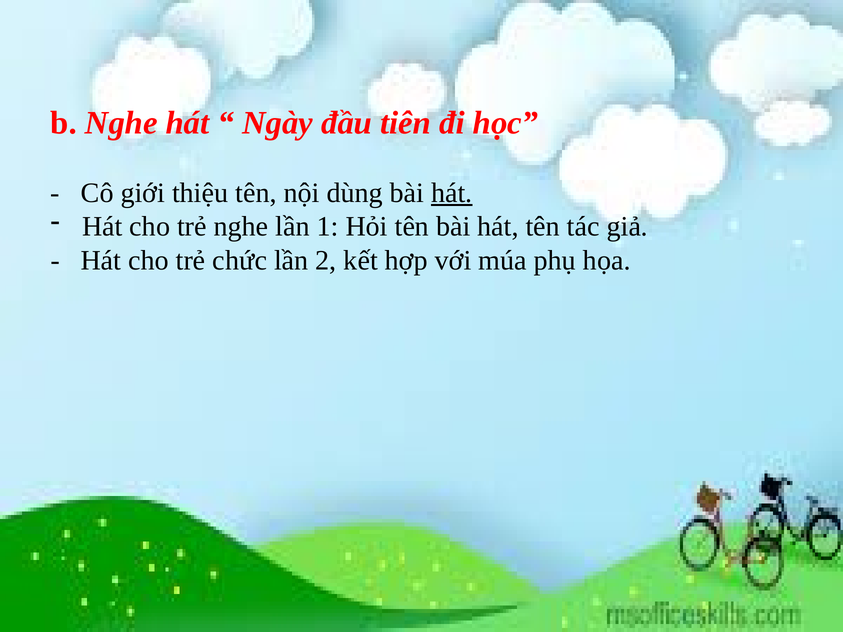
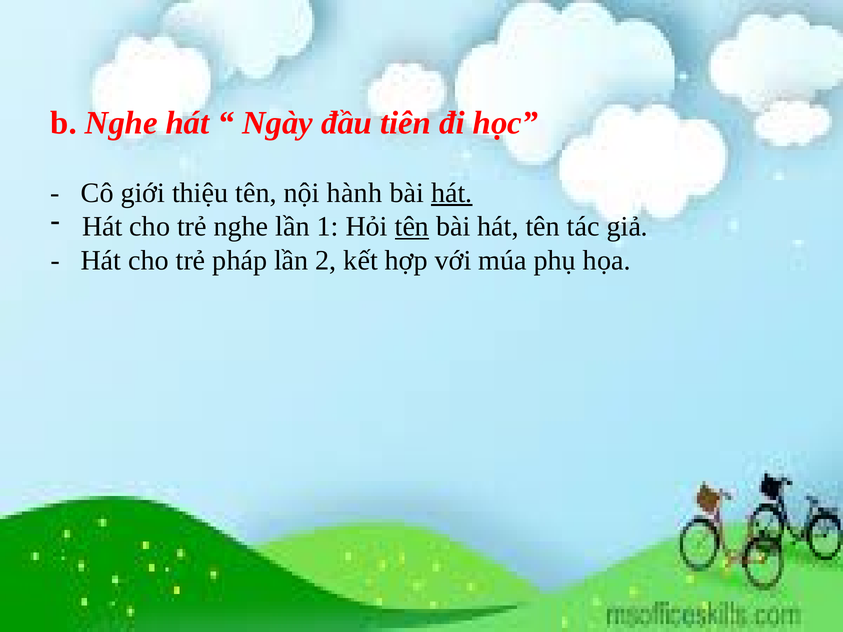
dùng: dùng -> hành (355, 193)
tên underline: none -> present (412, 227)
chức: chức -> pháp (240, 260)
